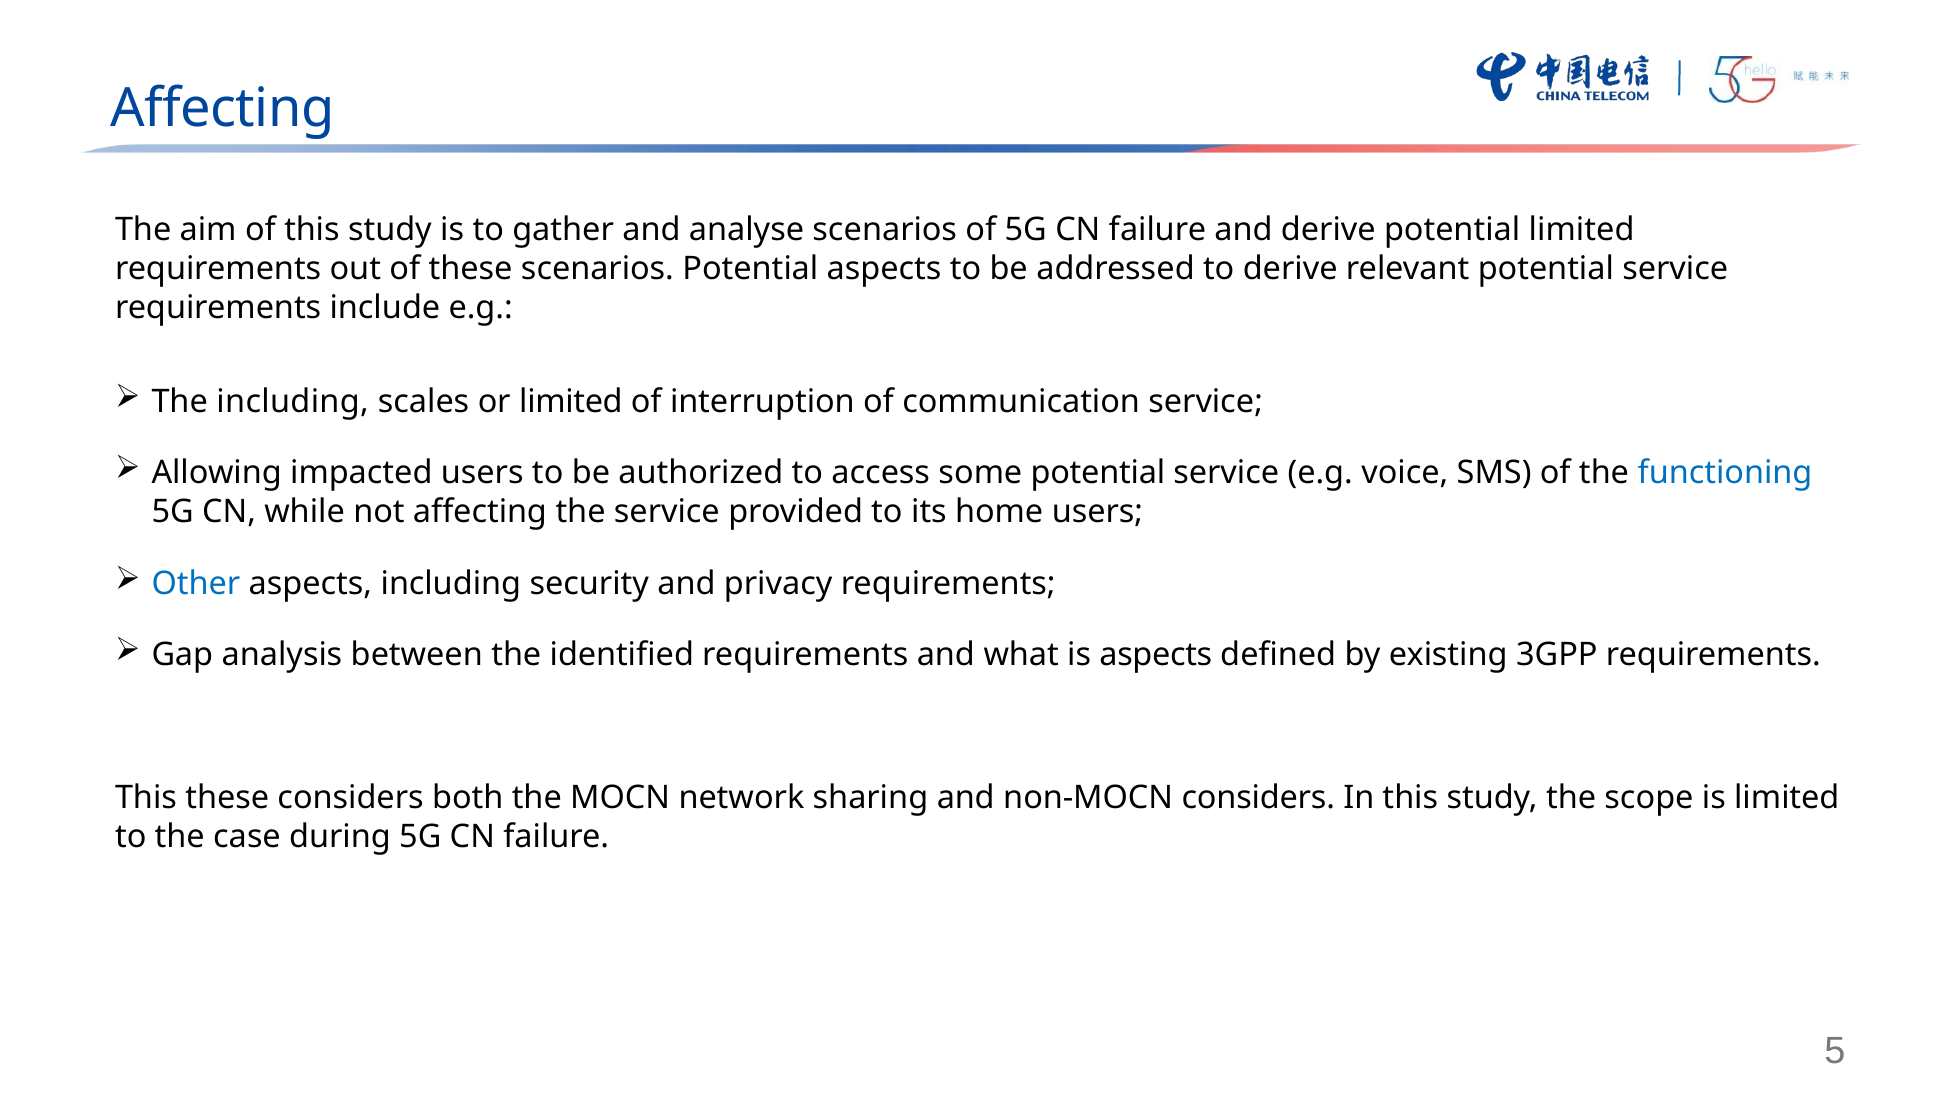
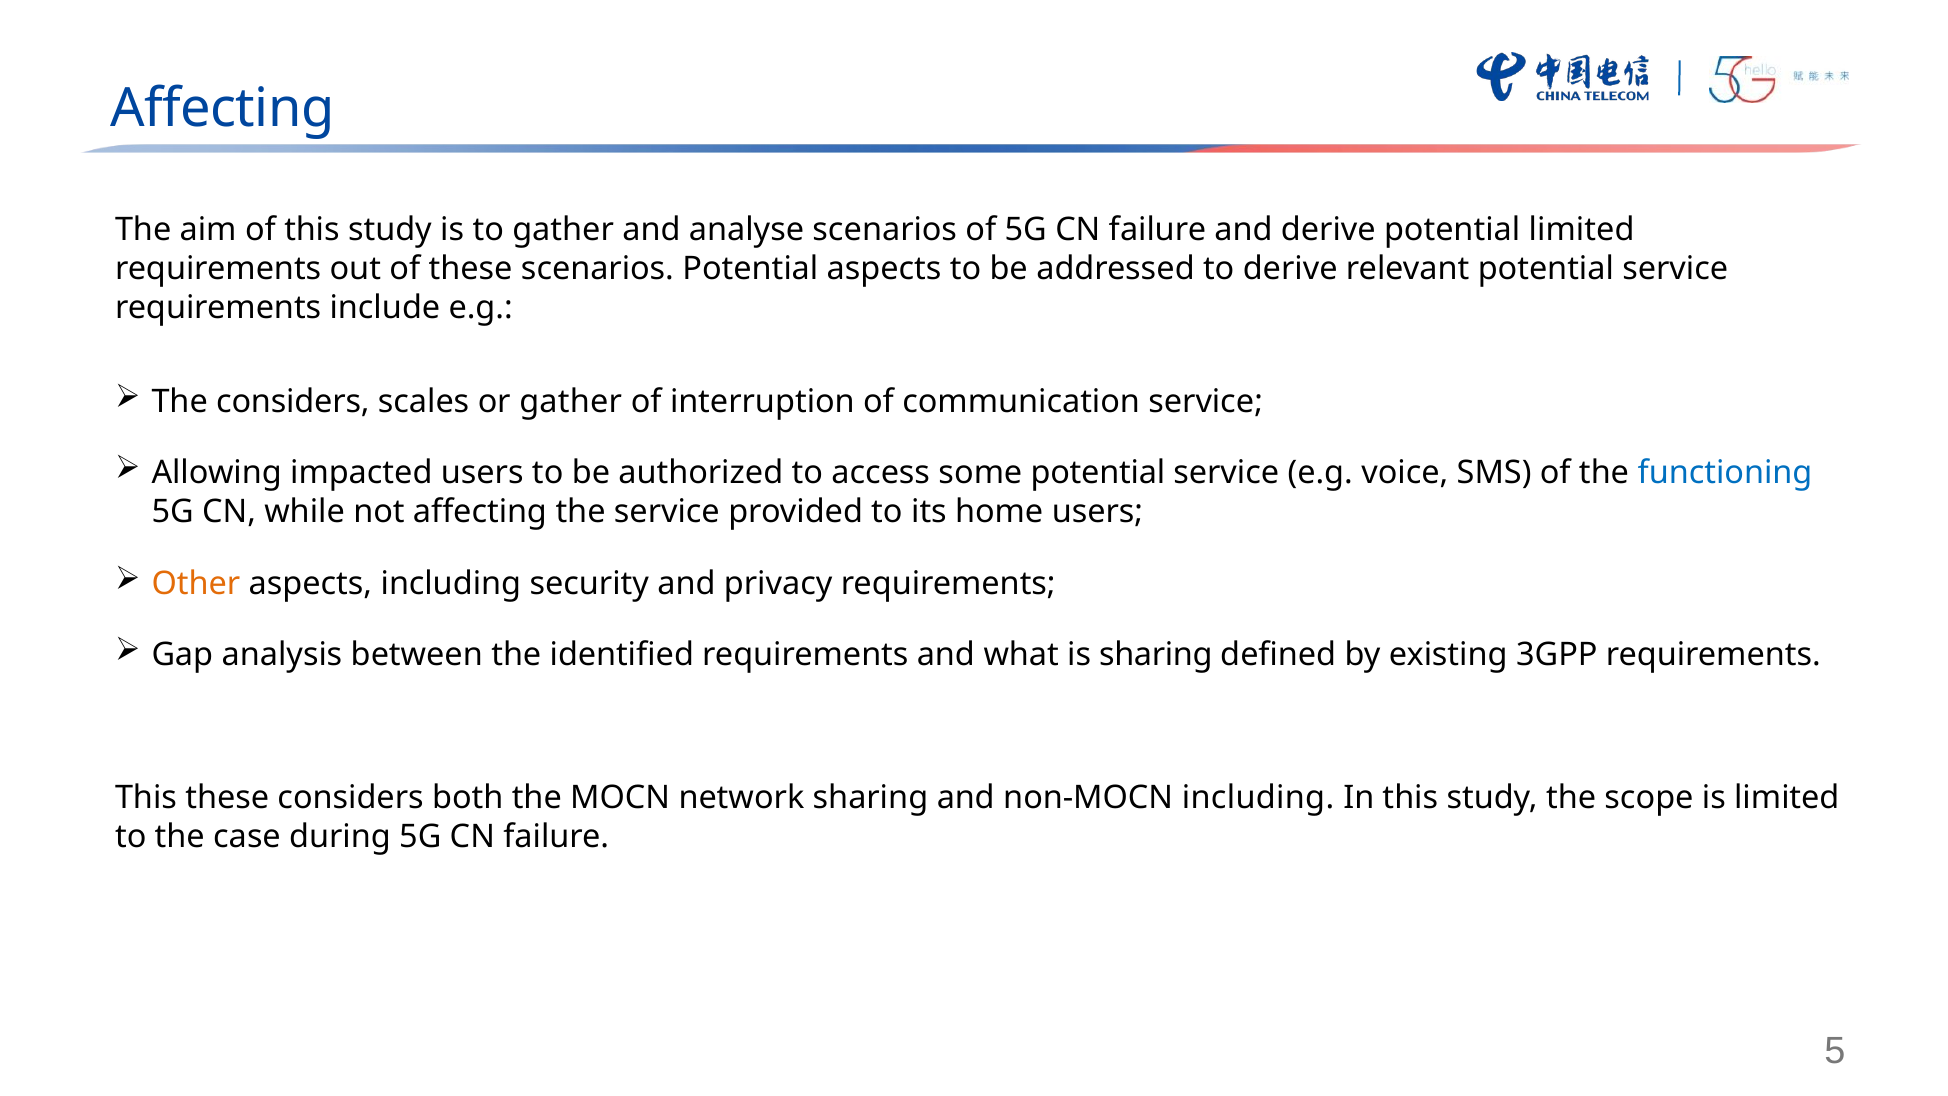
The including: including -> considers (293, 402)
or limited: limited -> gather (571, 402)
Other colour: blue -> orange (196, 583)
is aspects: aspects -> sharing (1156, 655)
non-MOCN considers: considers -> including (1258, 798)
